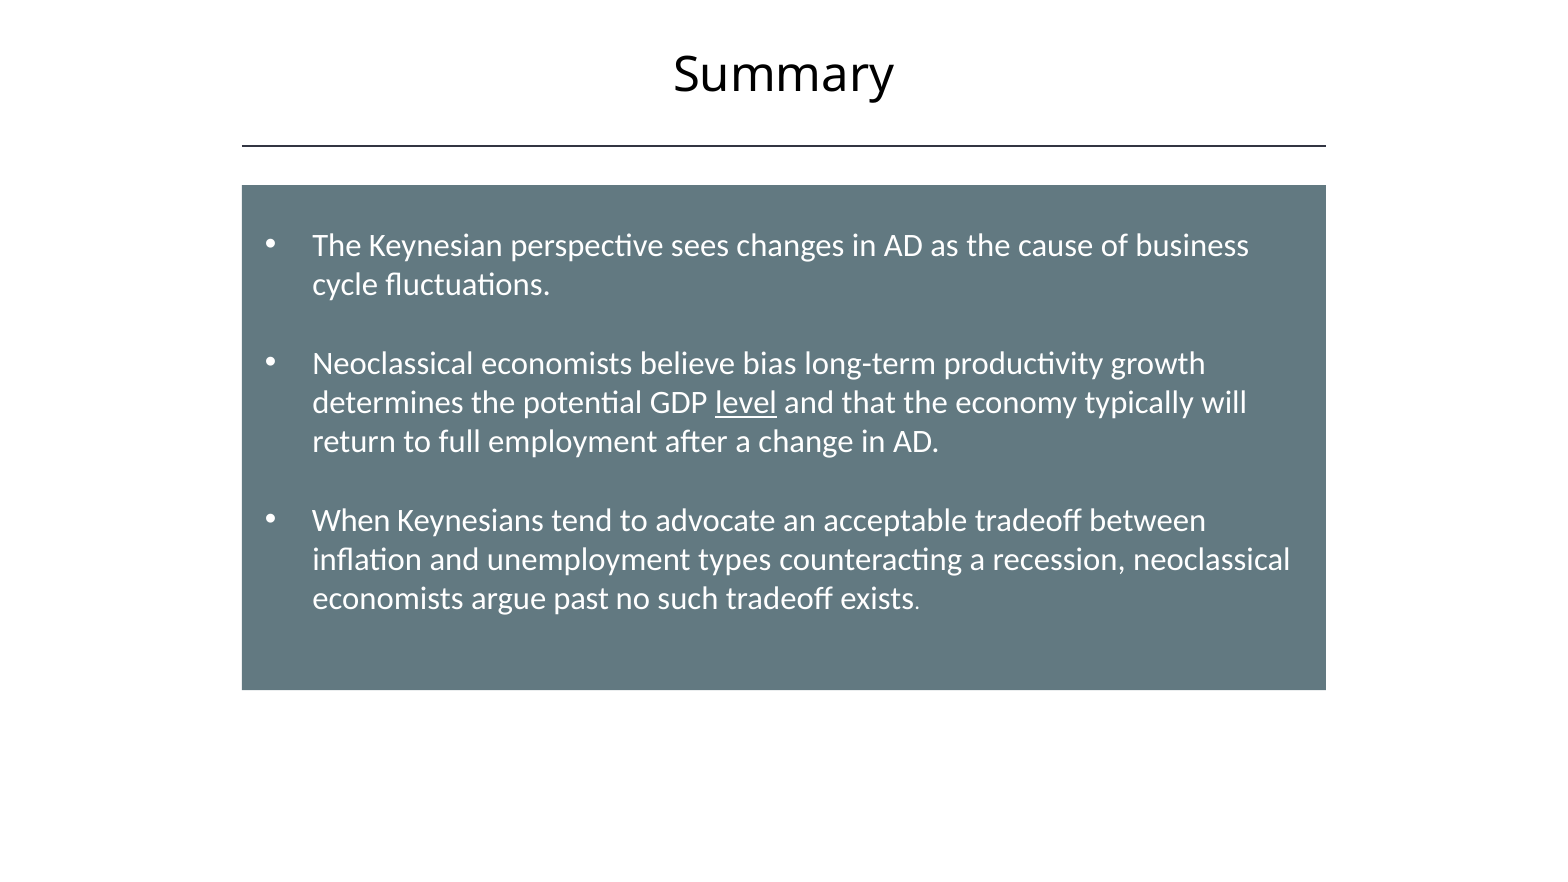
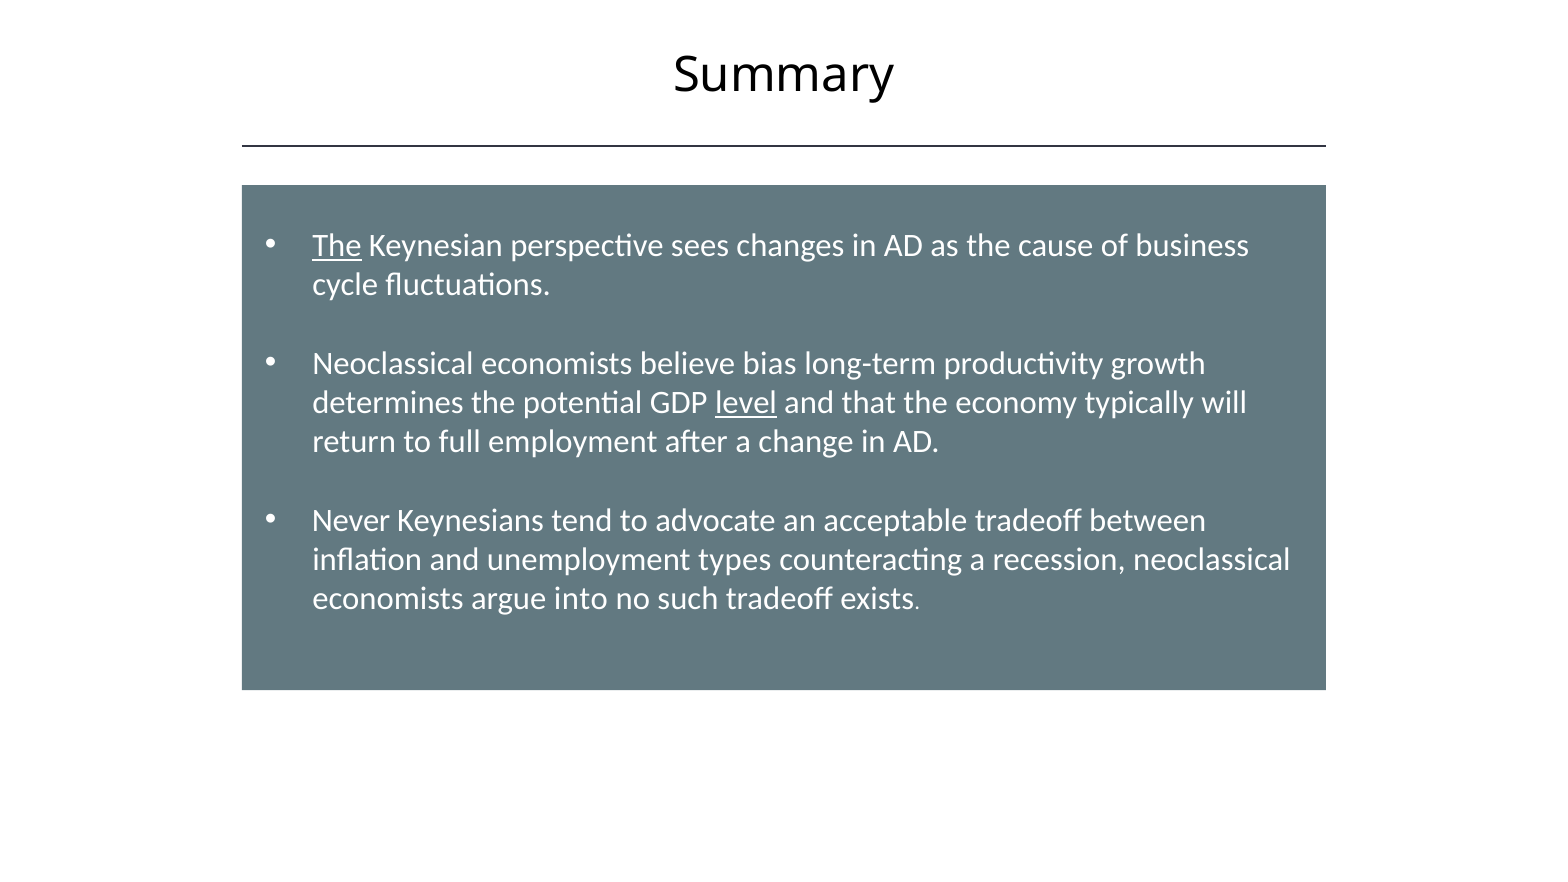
The underline: none -> present (337, 246)
When: When -> Never (351, 520)
past: past -> into (581, 599)
